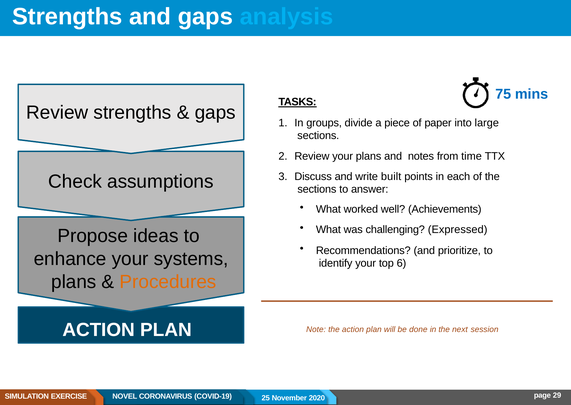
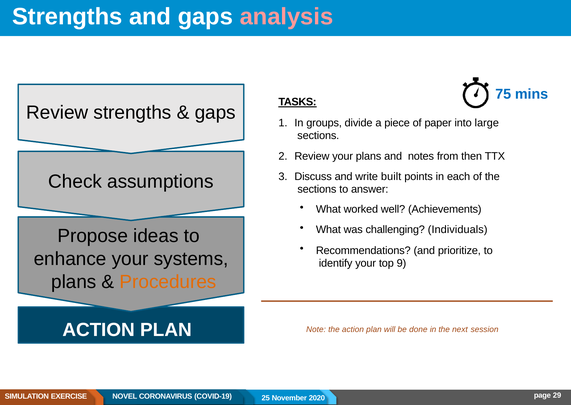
analysis colour: light blue -> pink (287, 17)
time: time -> then (472, 156)
Expressed: Expressed -> Individuals (458, 229)
6: 6 -> 9 (401, 263)
